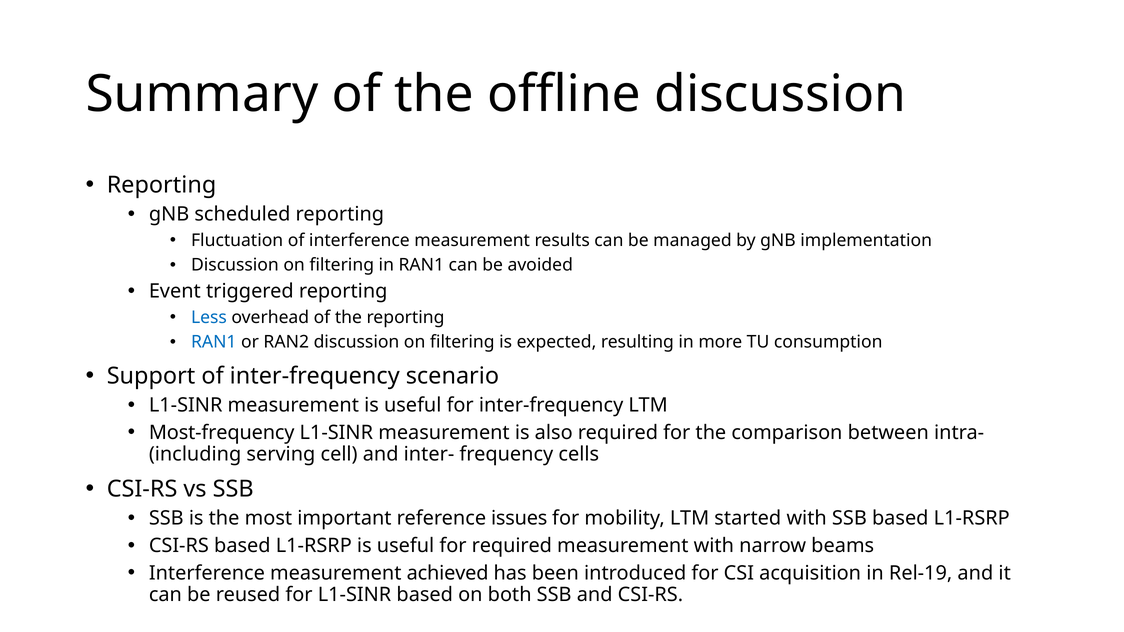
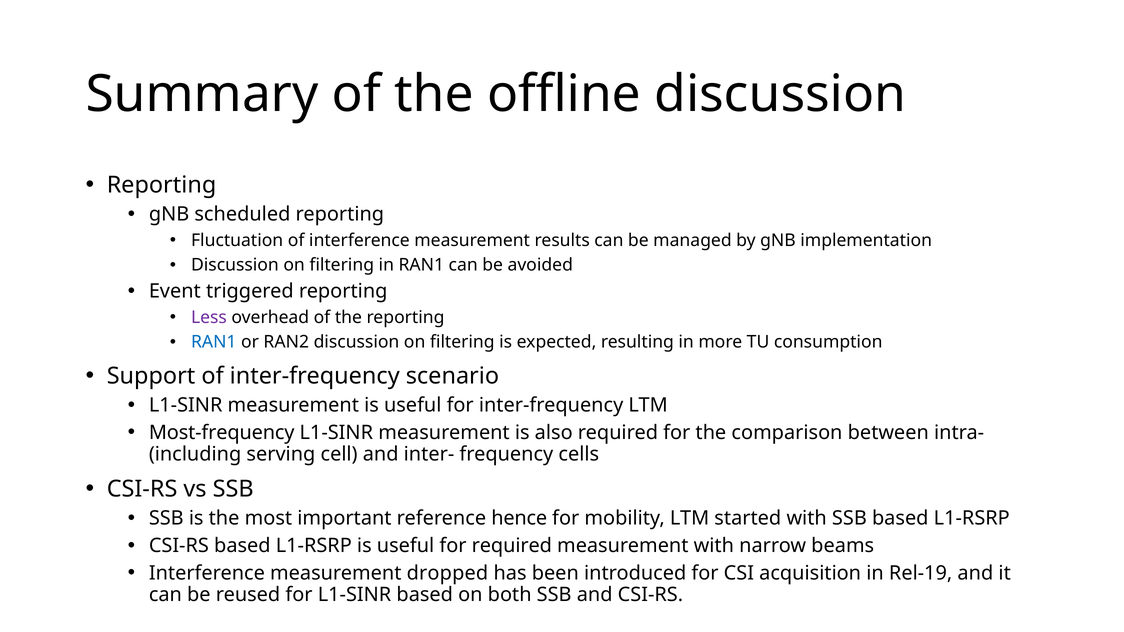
Less colour: blue -> purple (209, 317)
issues: issues -> hence (519, 518)
achieved: achieved -> dropped (447, 573)
